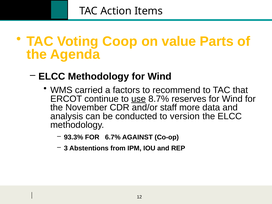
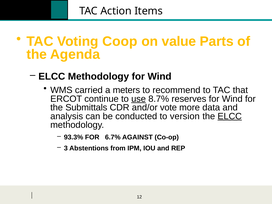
factors: factors -> meters (126, 90)
November: November -> Submittals (86, 108)
staff: staff -> vote (168, 108)
ELCC underline: none -> present (230, 116)
